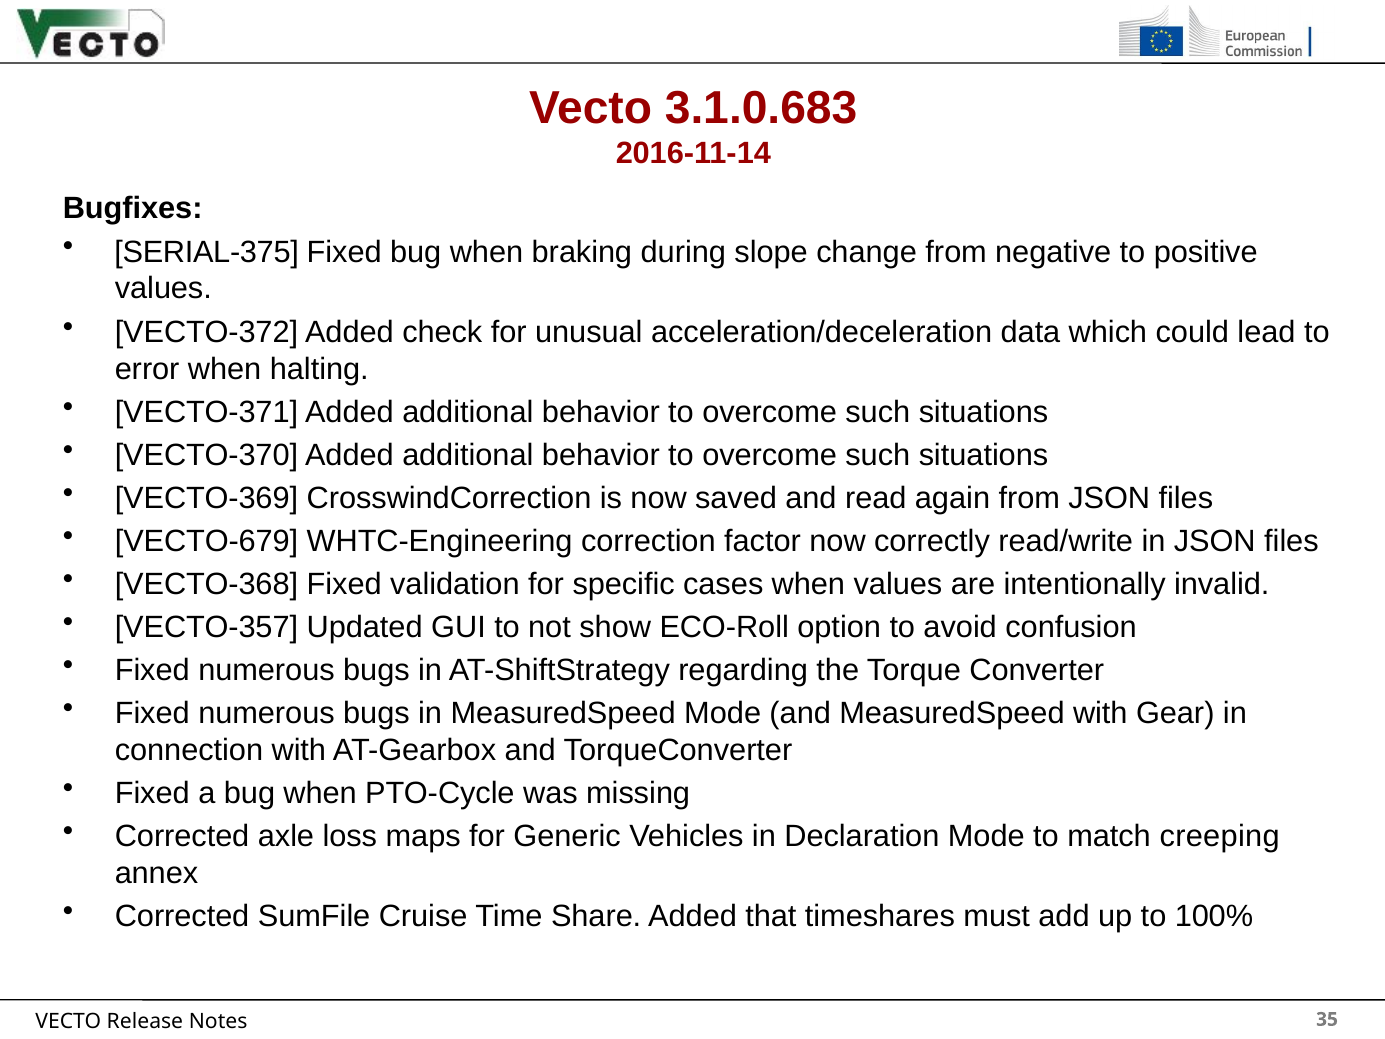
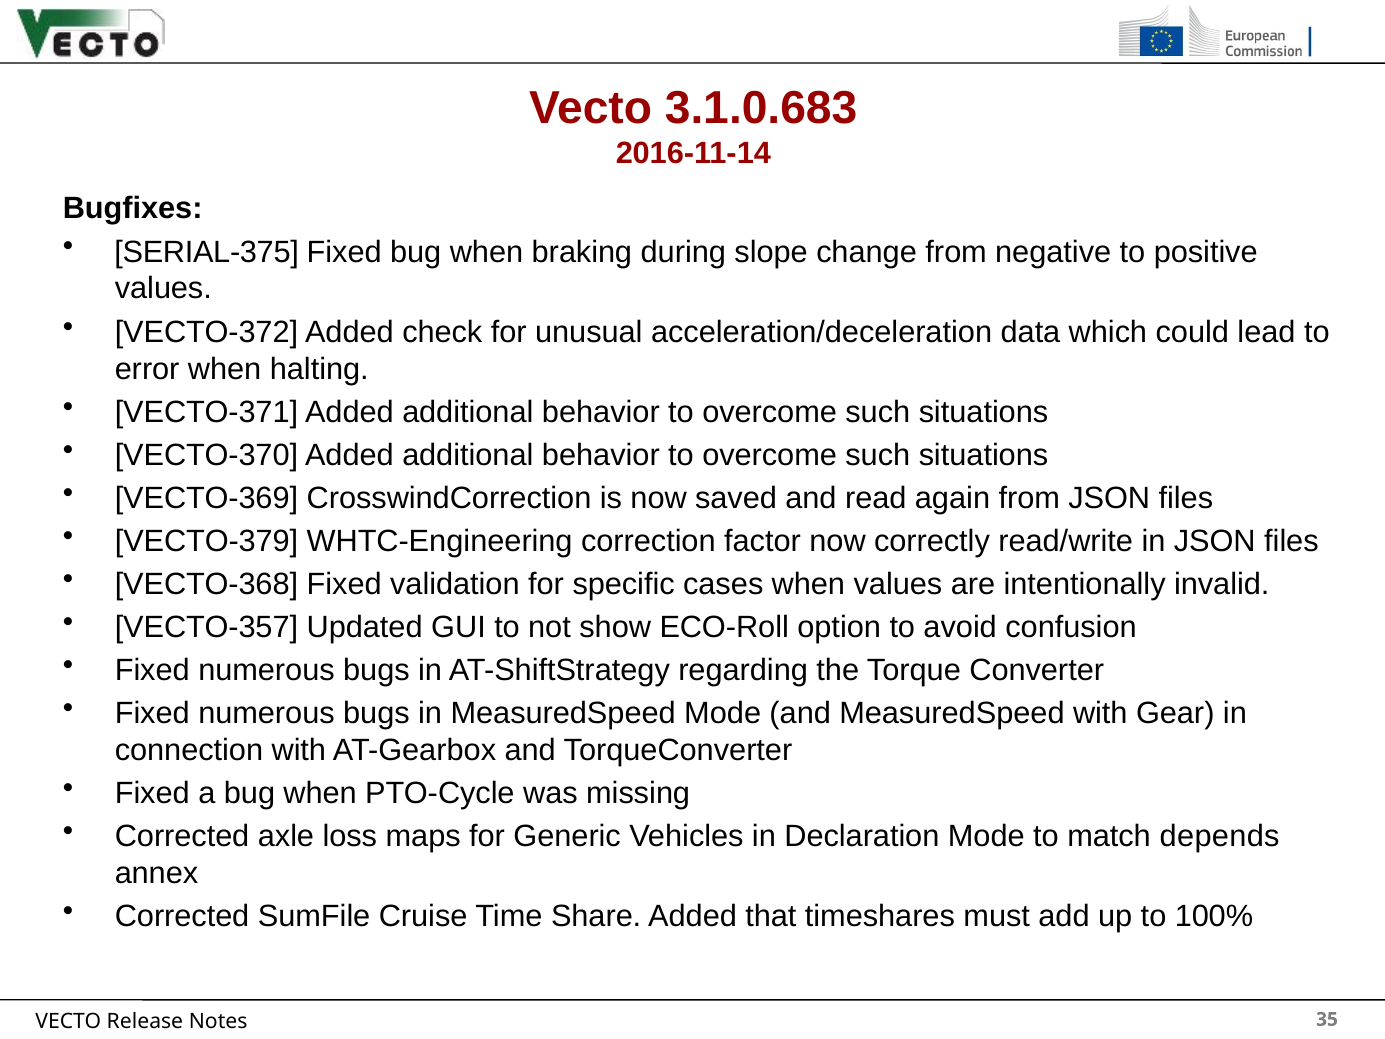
VECTO-679: VECTO-679 -> VECTO-379 (207, 541)
creeping: creeping -> depends (1220, 836)
